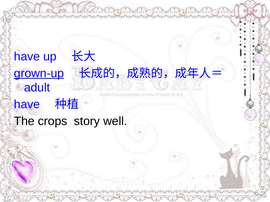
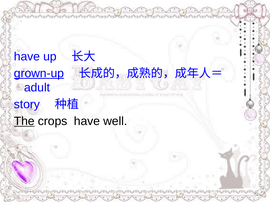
have: have -> story (27, 105)
The underline: none -> present (24, 121)
crops story: story -> have (87, 121)
